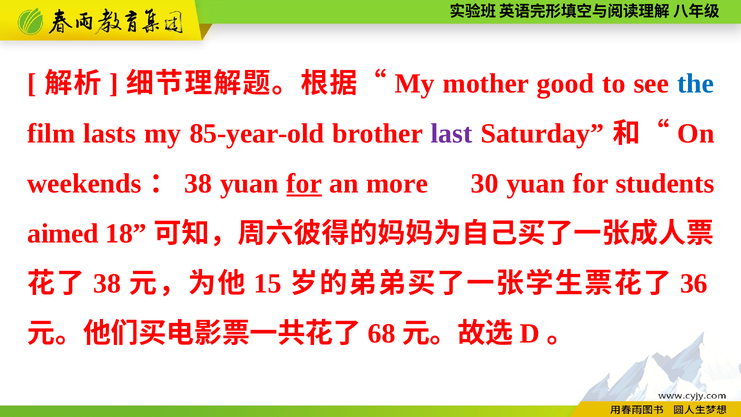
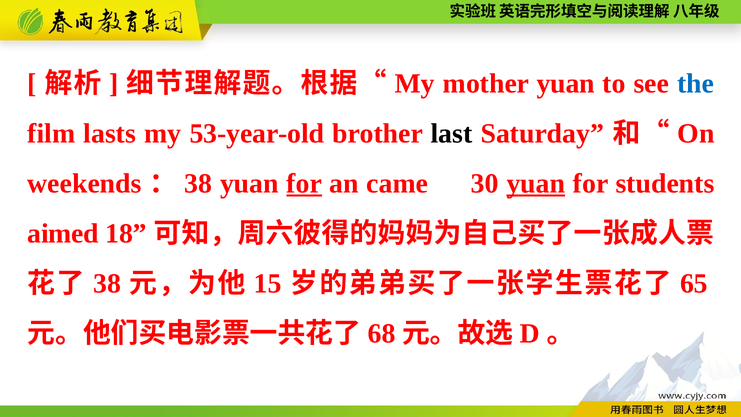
mother good: good -> yuan (566, 83)
85-year-old: 85-year-old -> 53-year-old (257, 133)
last colour: purple -> black (452, 133)
more: more -> came (397, 183)
yuan underline: none -> present (536, 183)
36: 36 -> 65 (694, 284)
